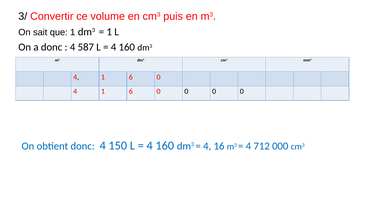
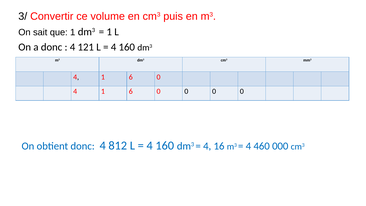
587: 587 -> 121 (86, 47)
150: 150 -> 812 (118, 145)
712: 712 -> 460 (262, 146)
